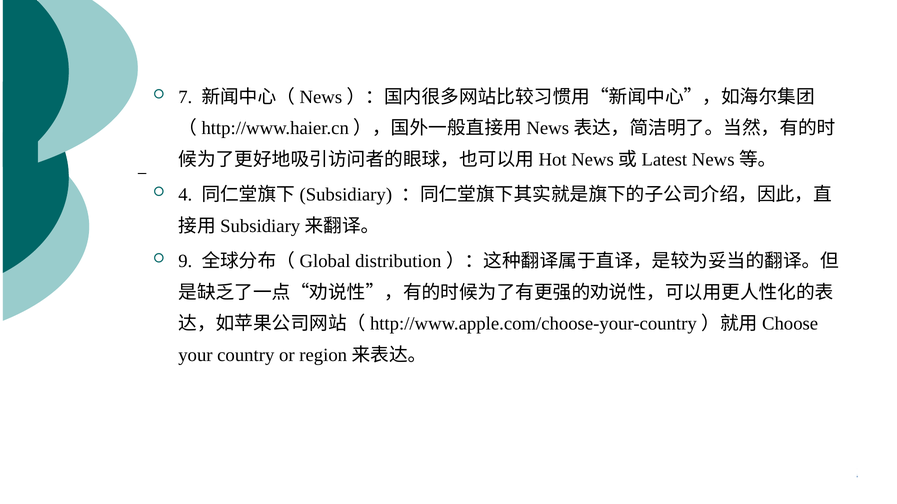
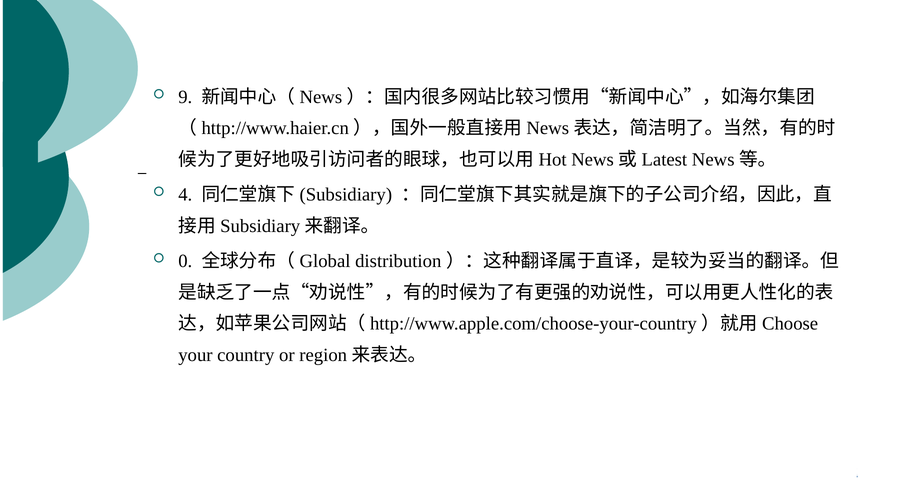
7: 7 -> 9 (185, 97)
9: 9 -> 0 (185, 261)
